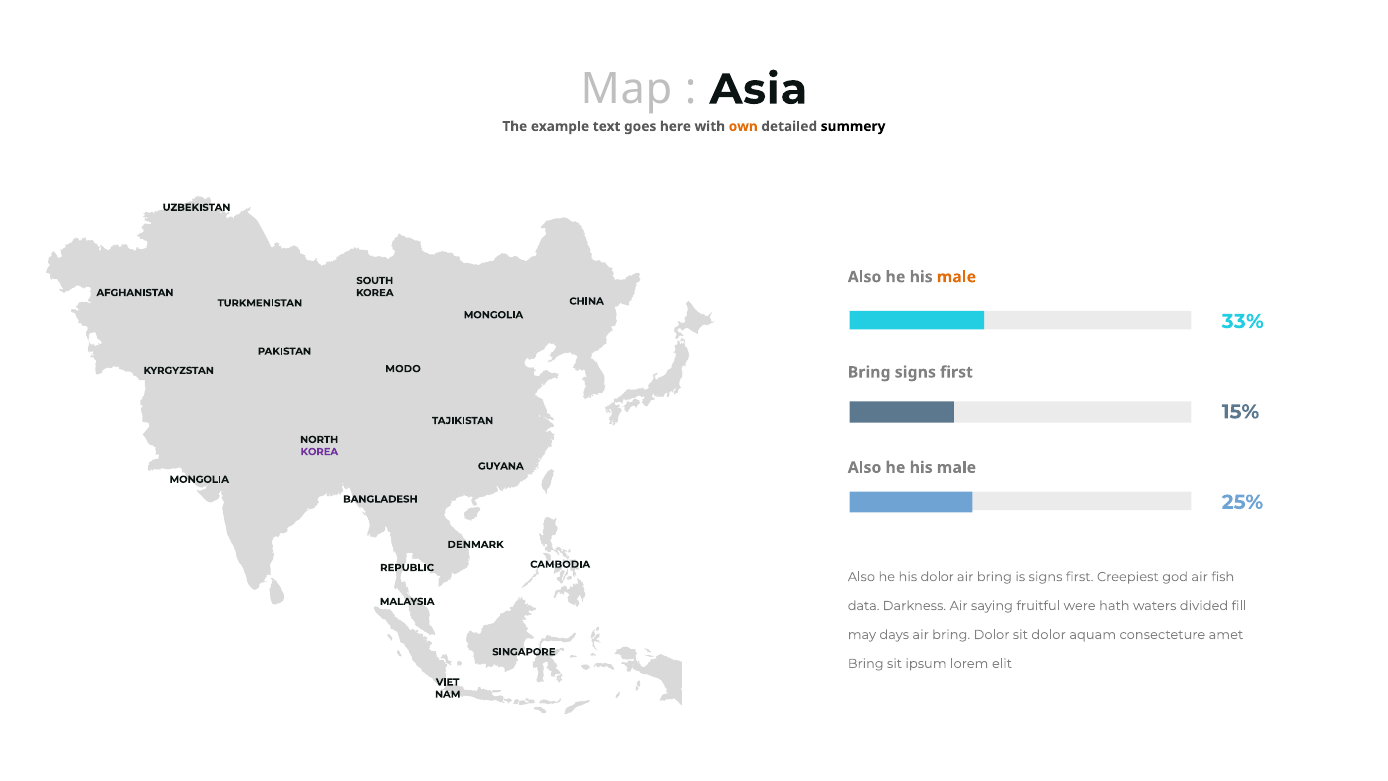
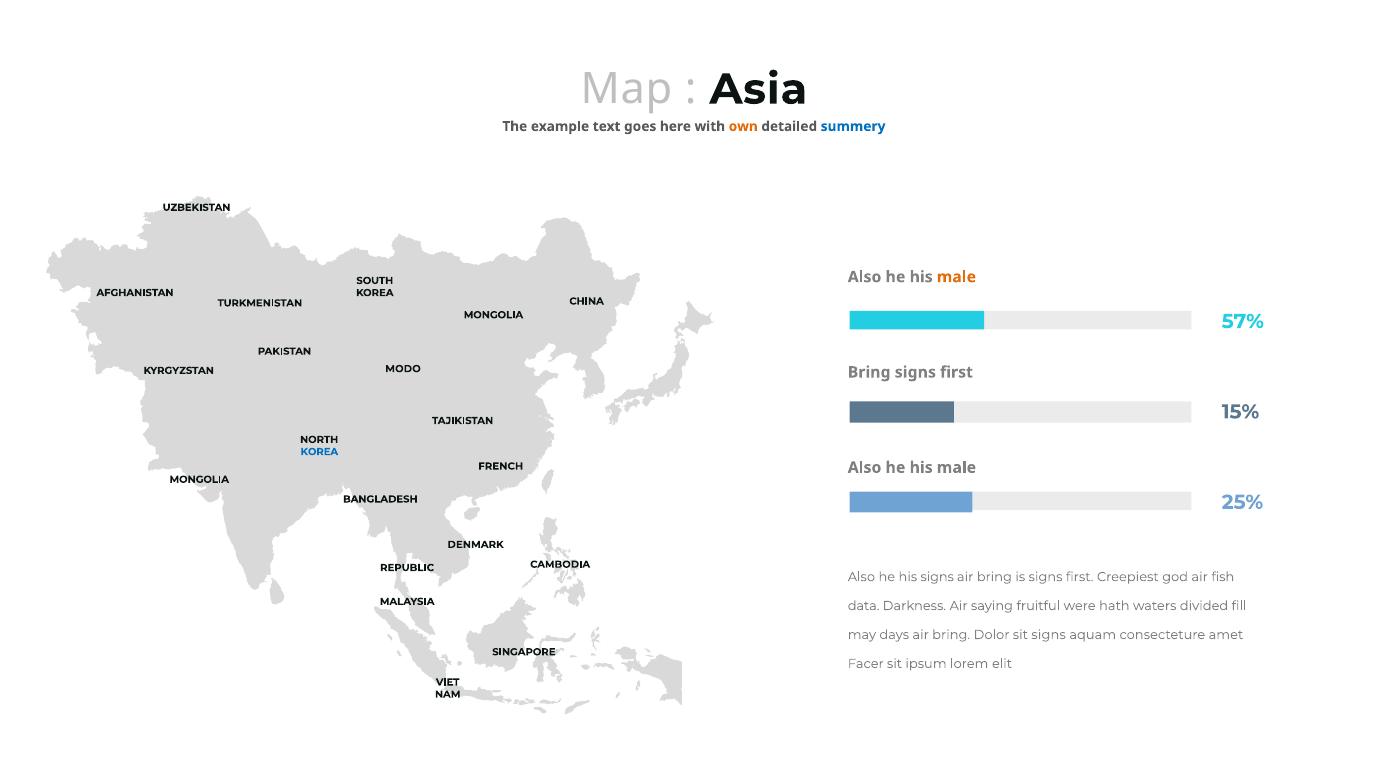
summery colour: black -> blue (853, 126)
33%: 33% -> 57% (1243, 321)
KOREA colour: purple -> blue (319, 452)
GUYANA: GUYANA -> FRENCH (501, 466)
his dolor: dolor -> signs (937, 577)
sit dolor: dolor -> signs (1049, 635)
Bring: Bring -> Facer (866, 663)
